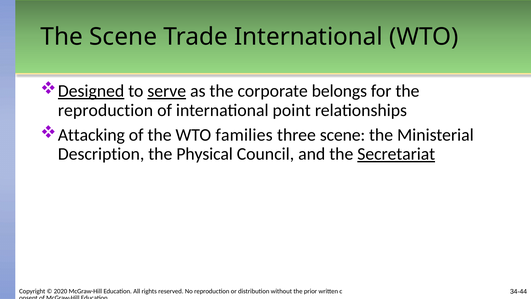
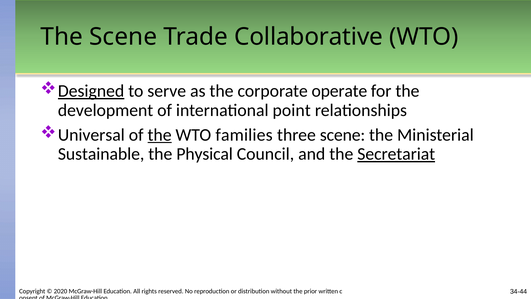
Trade International: International -> Collaborative (309, 37)
serve underline: present -> none (167, 91)
belongs: belongs -> operate (339, 91)
reproduction: reproduction -> development (106, 110)
Attacking: Attacking -> Universal (91, 135)
the underline: none -> present (160, 135)
Description: Description -> Sustainable (101, 154)
